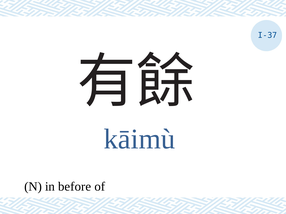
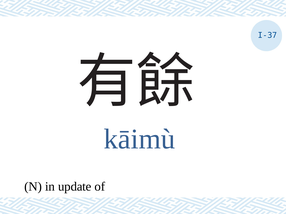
before: before -> update (75, 187)
